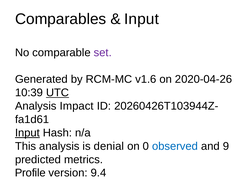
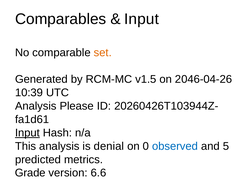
set colour: purple -> orange (103, 53)
v1.6: v1.6 -> v1.5 (146, 79)
2020-04-26: 2020-04-26 -> 2046-04-26 (204, 79)
UTC underline: present -> none (58, 93)
Impact: Impact -> Please (77, 106)
9: 9 -> 5 (226, 146)
Profile: Profile -> Grade (30, 173)
9.4: 9.4 -> 6.6 (98, 173)
